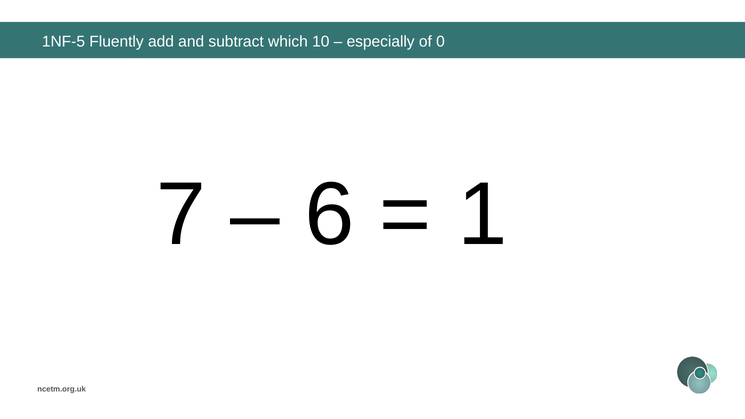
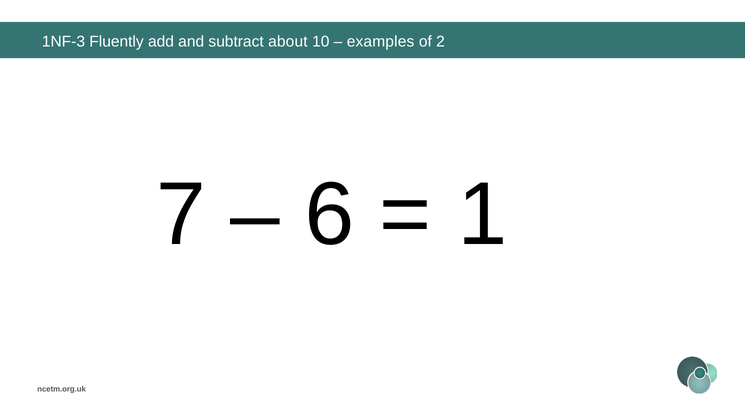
1NF-5: 1NF-5 -> 1NF-3 (63, 42)
which: which -> about (288, 42)
especially: especially -> examples (381, 42)
0: 0 -> 2 (441, 42)
